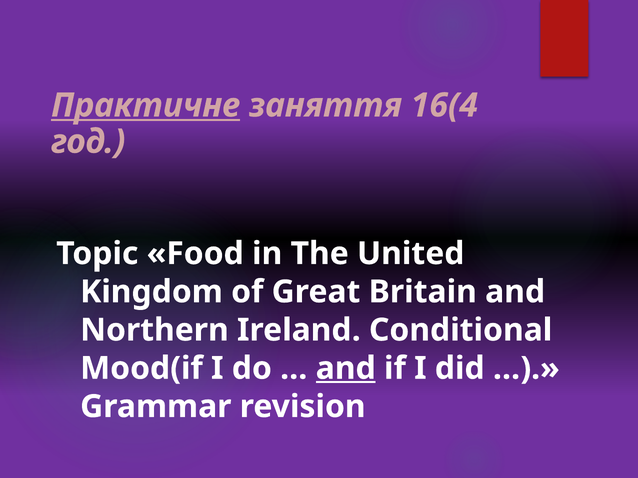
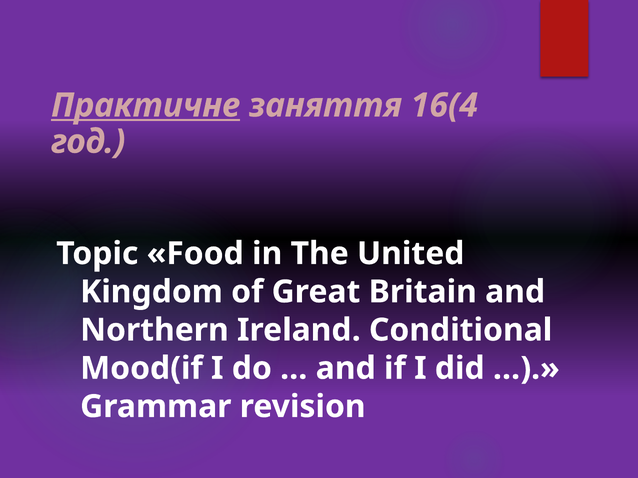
and underline: present -> none (346, 369)
